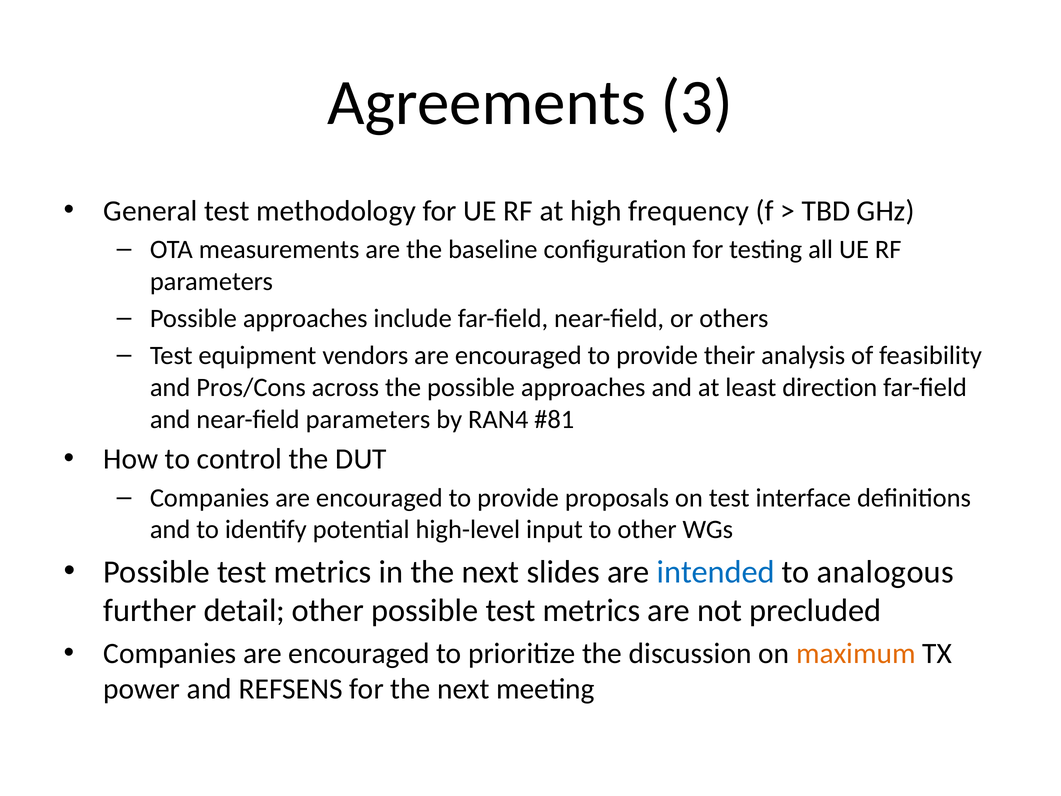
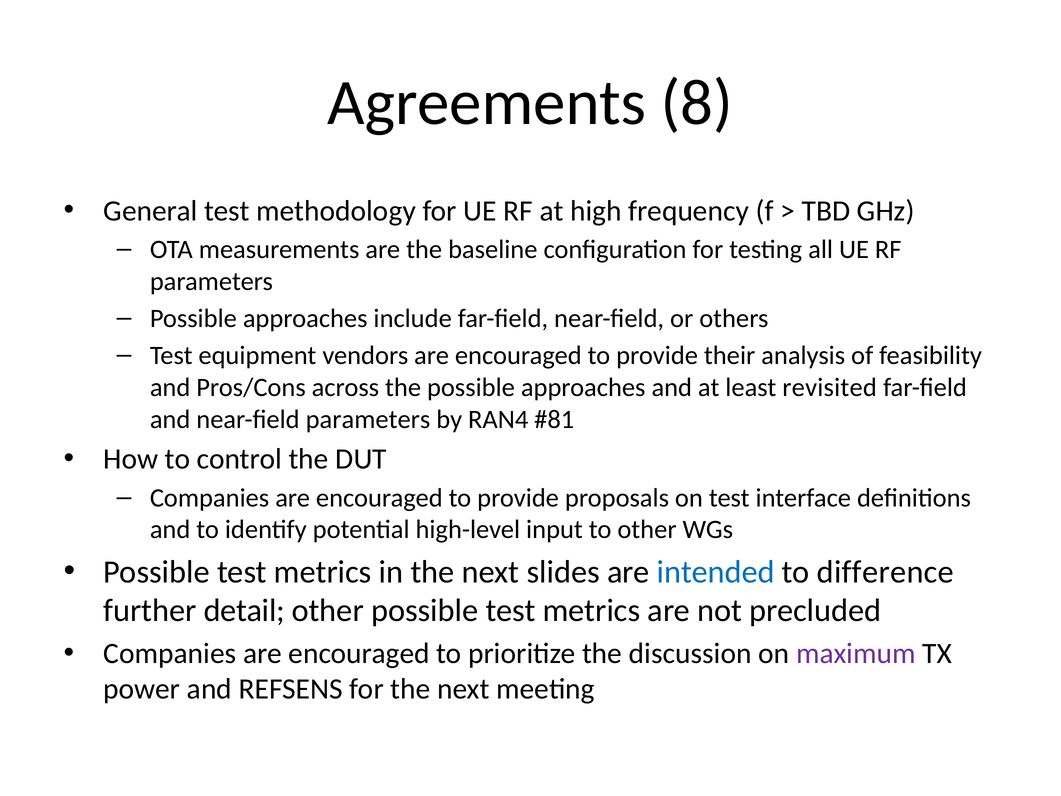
3: 3 -> 8 (697, 103)
direction: direction -> revisited (830, 387)
analogous: analogous -> difference (885, 572)
maximum colour: orange -> purple (856, 653)
